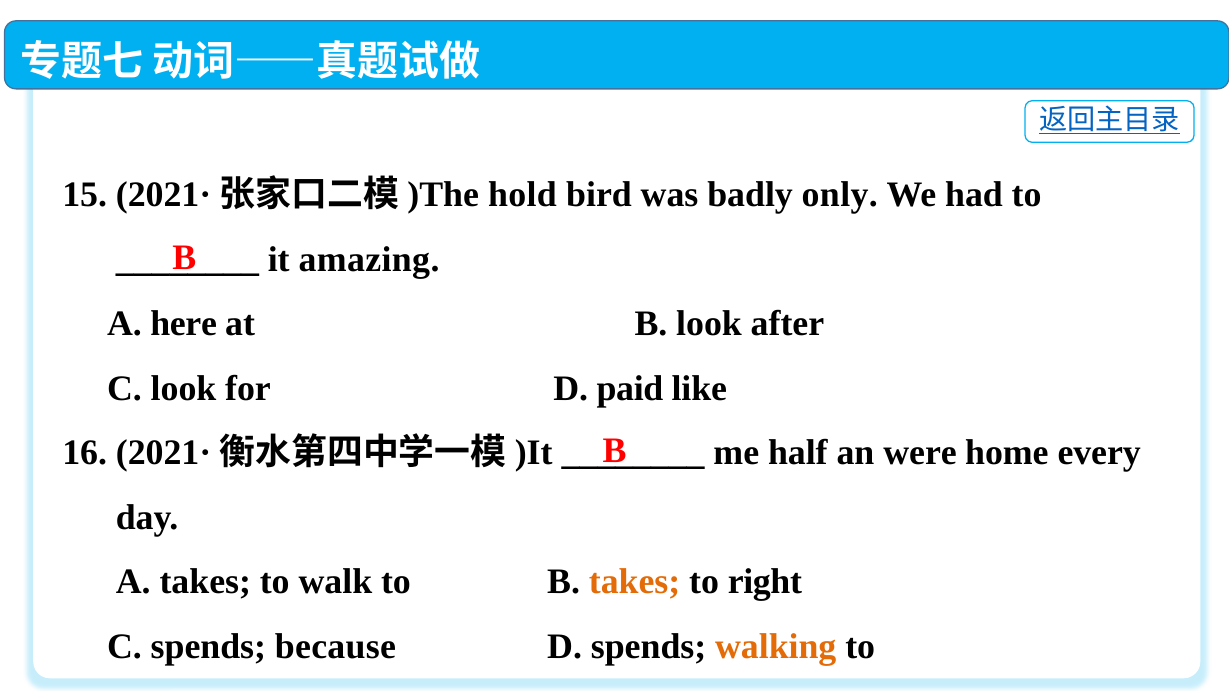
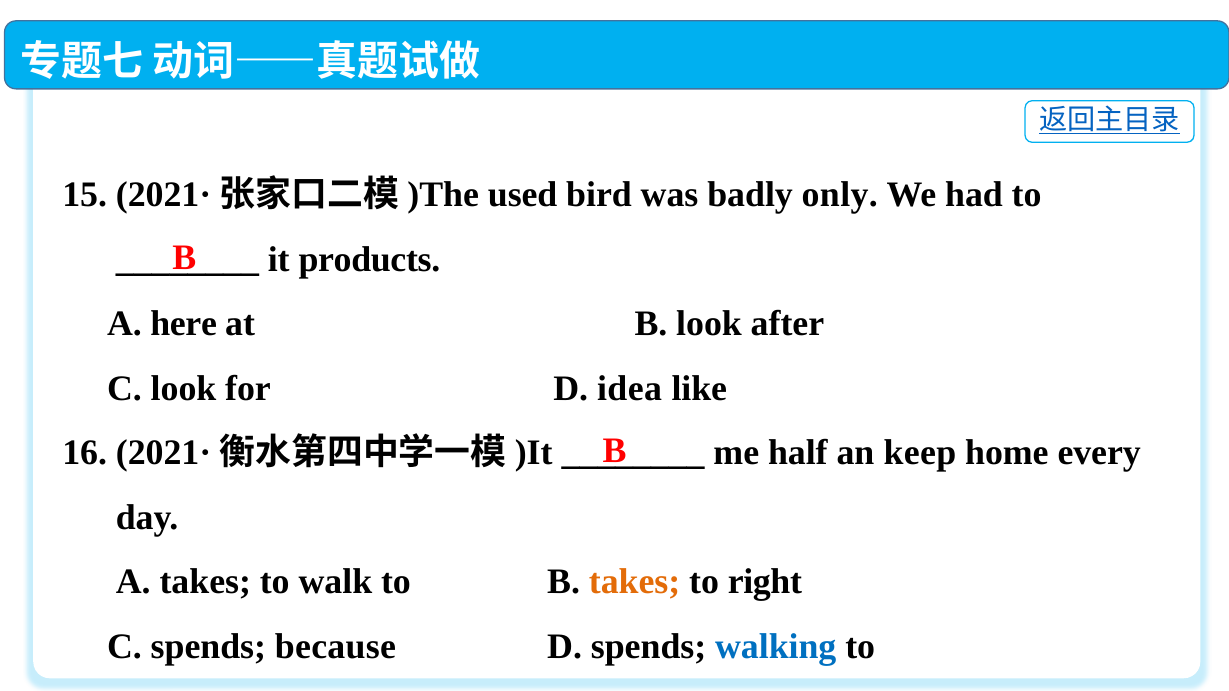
hold: hold -> used (523, 195)
amazing: amazing -> products (369, 259)
paid: paid -> idea (630, 389)
were: were -> keep (920, 453)
walking colour: orange -> blue (776, 647)
